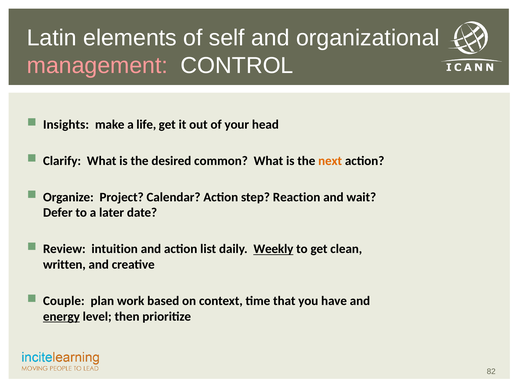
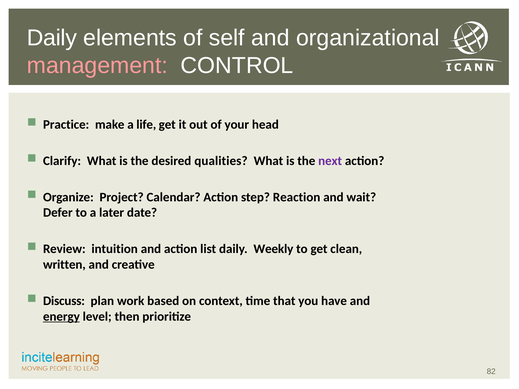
Latin: Latin -> Daily (52, 38)
Insights: Insights -> Practice (66, 125)
common: common -> qualities (221, 161)
next colour: orange -> purple (330, 161)
Weekly underline: present -> none (273, 249)
Couple: Couple -> Discuss (64, 301)
